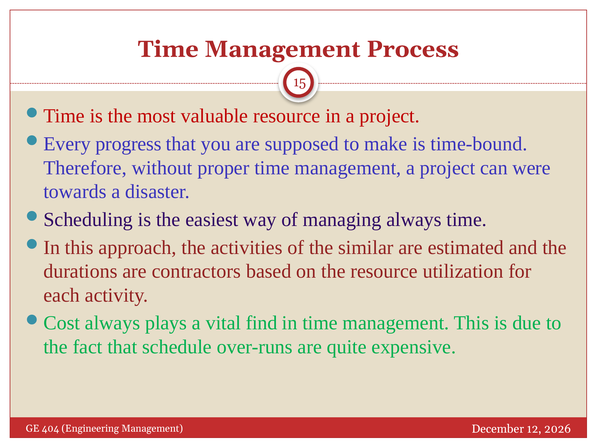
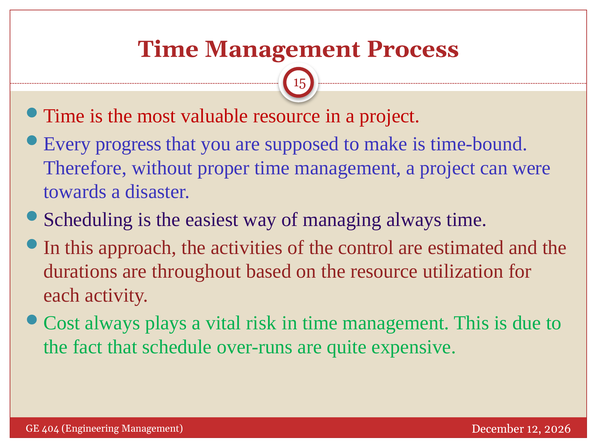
similar: similar -> control (366, 247)
contractors: contractors -> throughout (196, 271)
find: find -> risk (261, 323)
